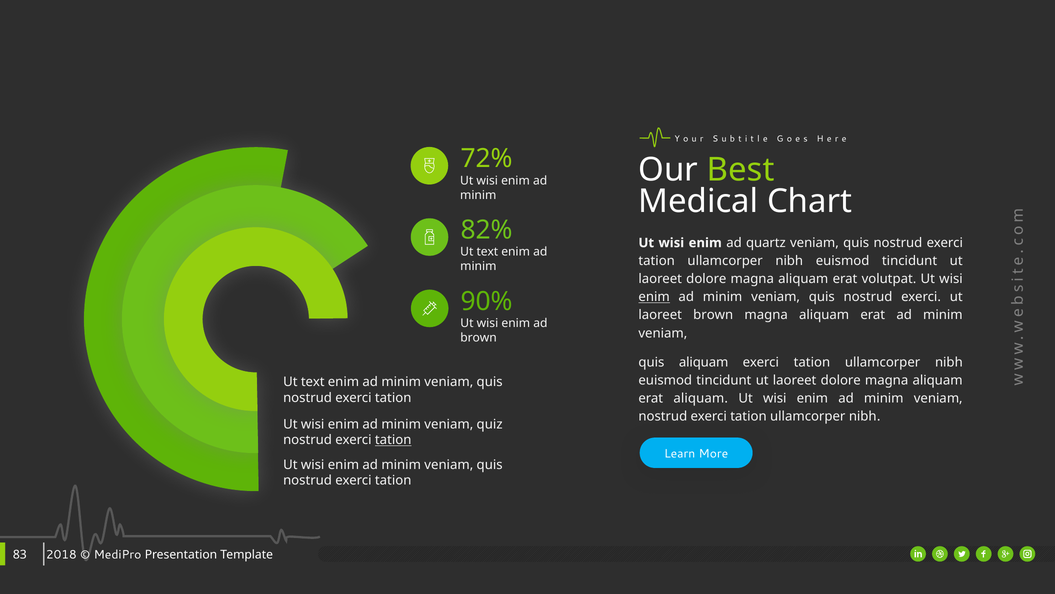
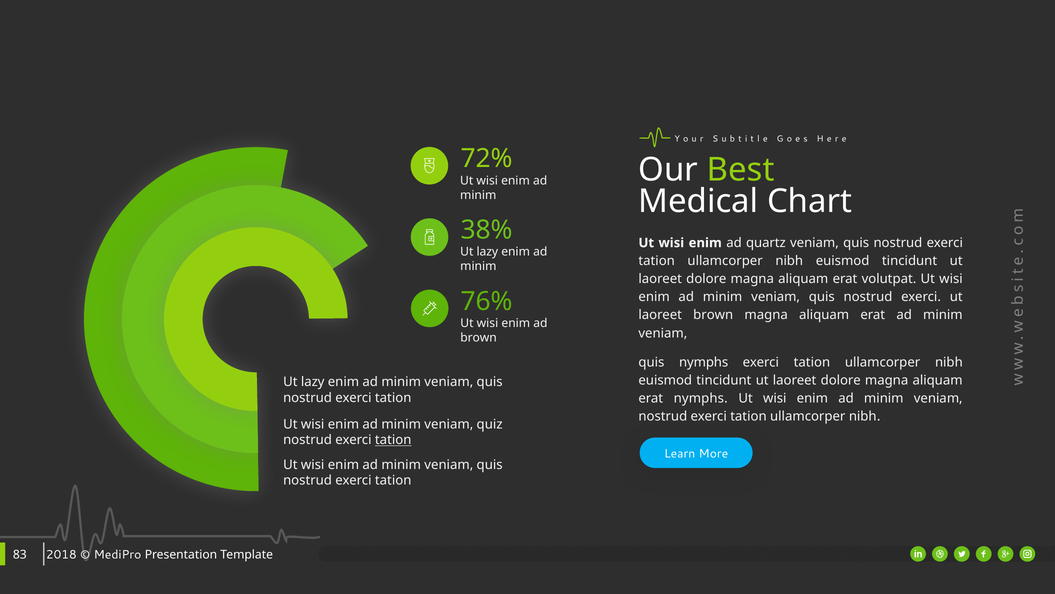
82%: 82% -> 38% (487, 230)
text: text -> lazy (487, 252)
enim underline: present -> none (654, 297)
90%: 90% -> 76% (487, 301)
quis aliquam: aliquam -> nymphs (704, 362)
text: text -> lazy (313, 382)
erat aliquam: aliquam -> nymphs (701, 398)
